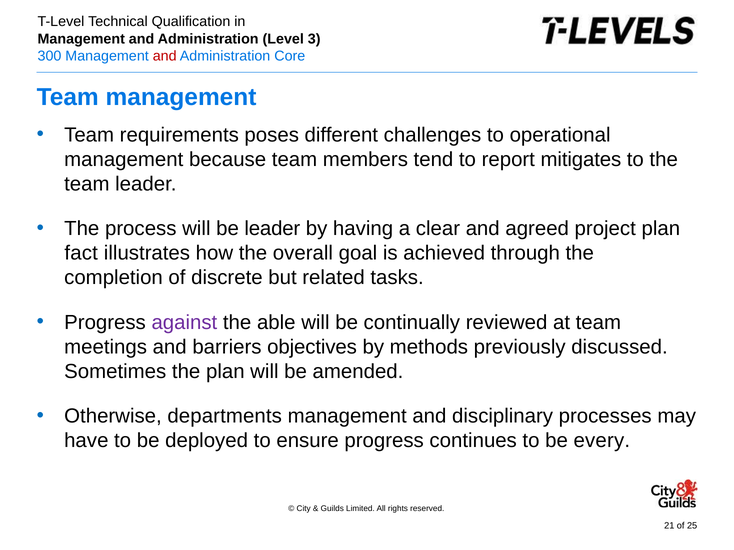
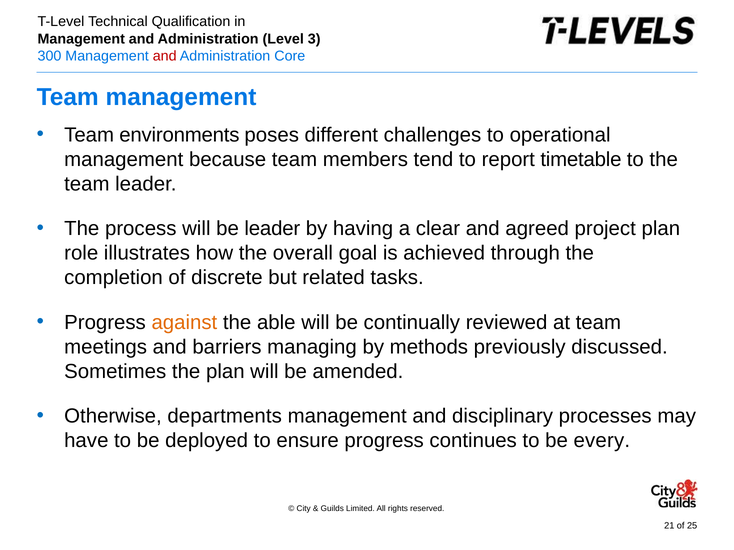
requirements: requirements -> environments (179, 135)
mitigates: mitigates -> timetable (581, 160)
fact: fact -> role (81, 253)
against colour: purple -> orange (184, 323)
objectives: objectives -> managing (312, 347)
